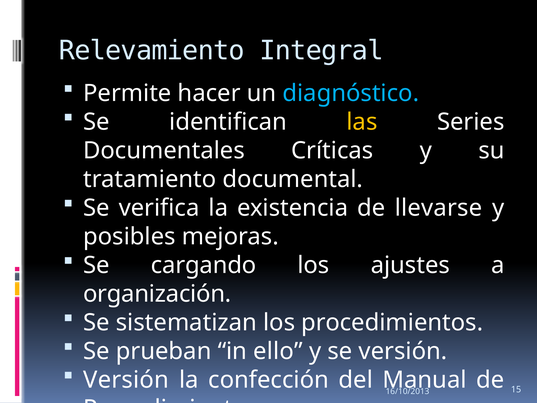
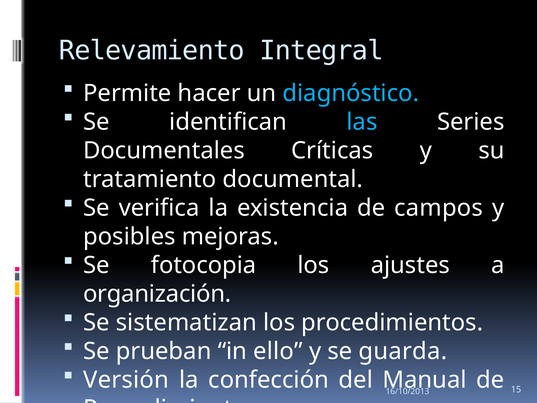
las colour: yellow -> light blue (362, 122)
llevarse: llevarse -> campos (439, 208)
cargando: cargando -> fotocopia (204, 265)
se versión: versión -> guarda (403, 351)
